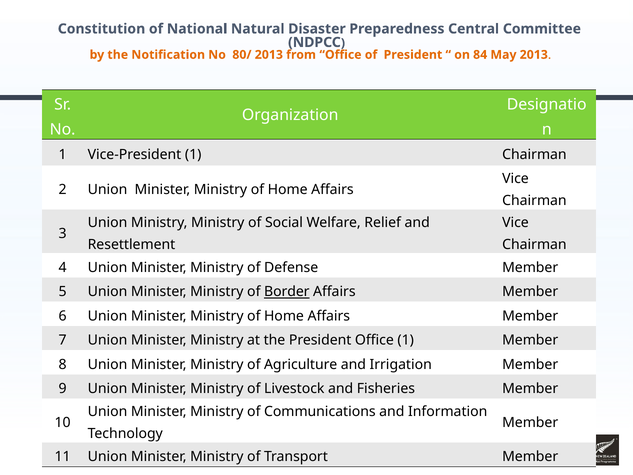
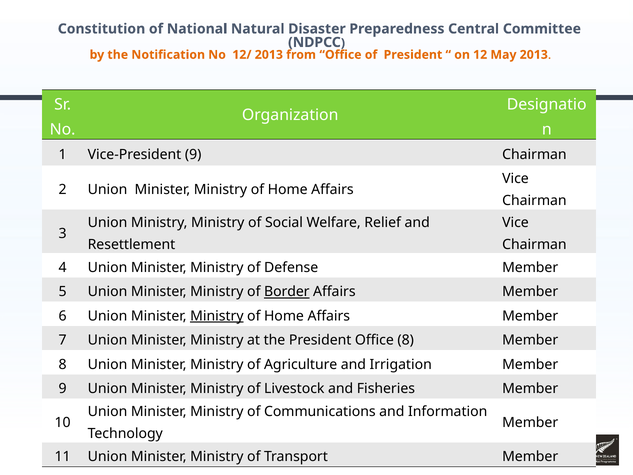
80/: 80/ -> 12/ (242, 55)
84: 84 -> 12 (480, 55)
Vice-President 1: 1 -> 9 (193, 154)
Ministry underline: none -> present (217, 316)
Office 1: 1 -> 8 (406, 340)
